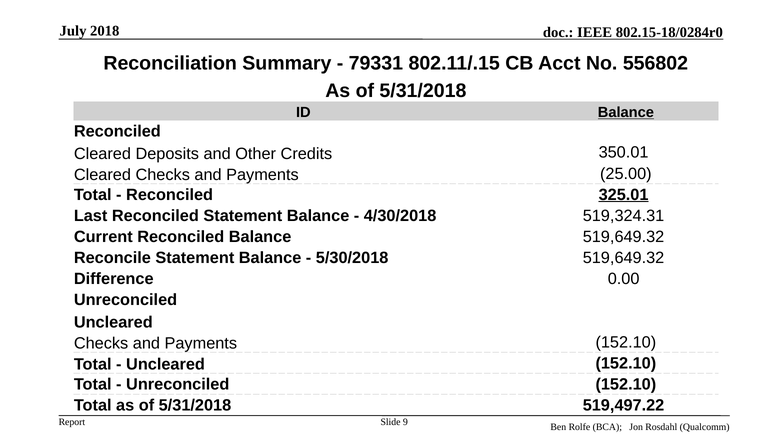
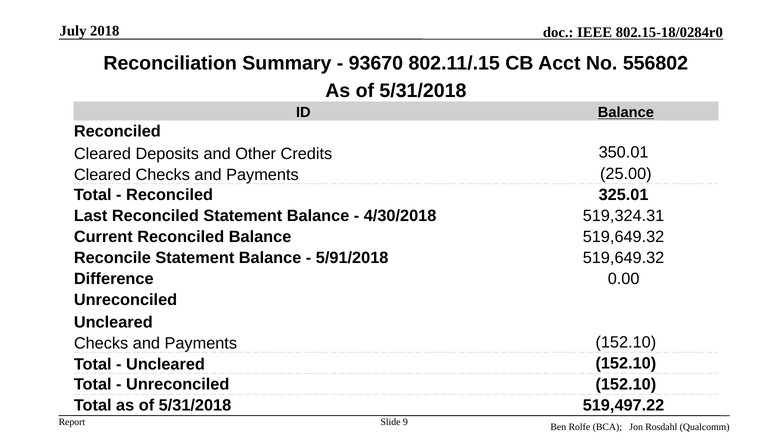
79331: 79331 -> 93670 (376, 63)
325.01 underline: present -> none (624, 195)
5/30/2018: 5/30/2018 -> 5/91/2018 (352, 258)
